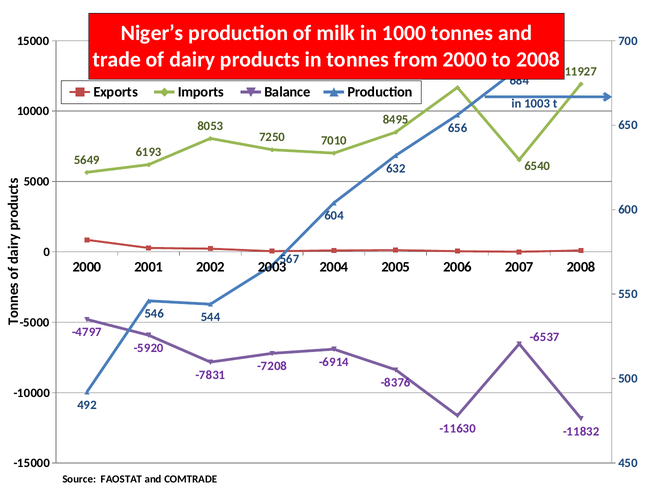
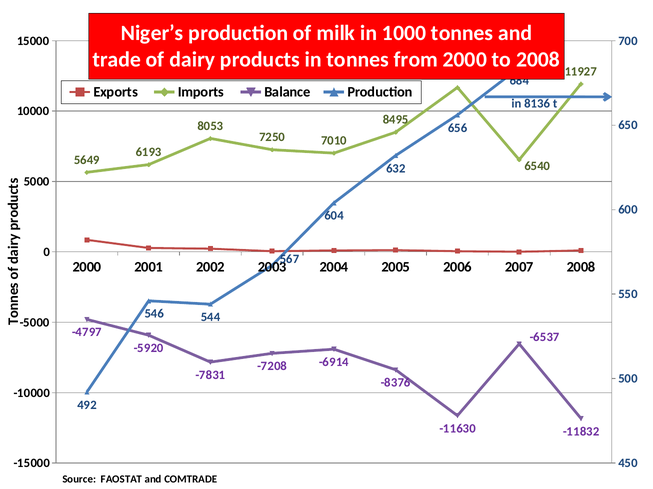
1003: 1003 -> 8136 (537, 104)
